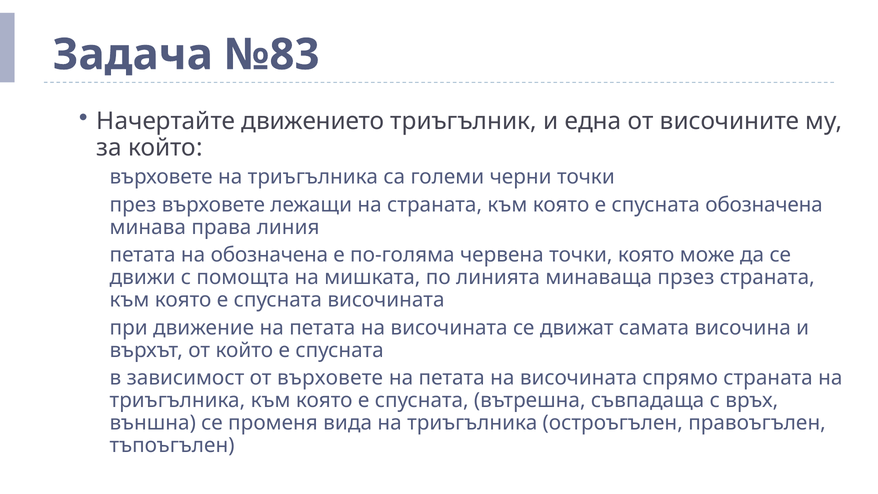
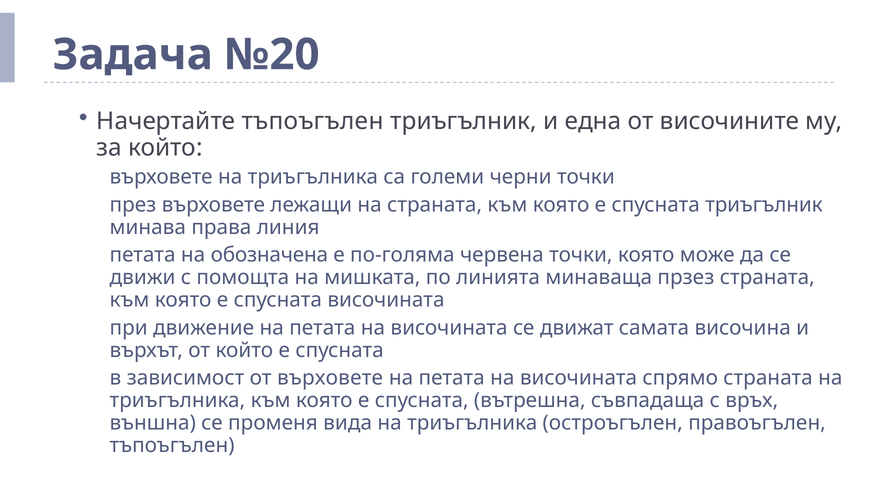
№83: №83 -> №20 (272, 55)
Начертайте движението: движението -> тъпоъгълен (313, 121)
спусната обозначена: обозначена -> триъгълник (764, 205)
